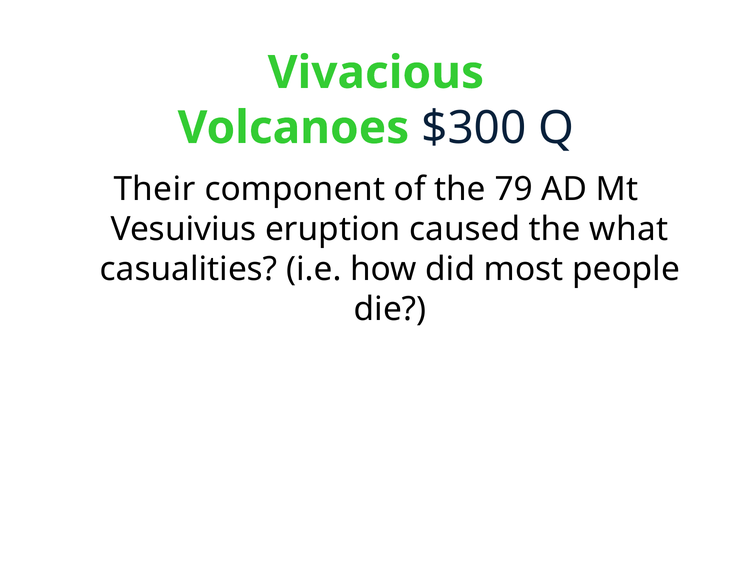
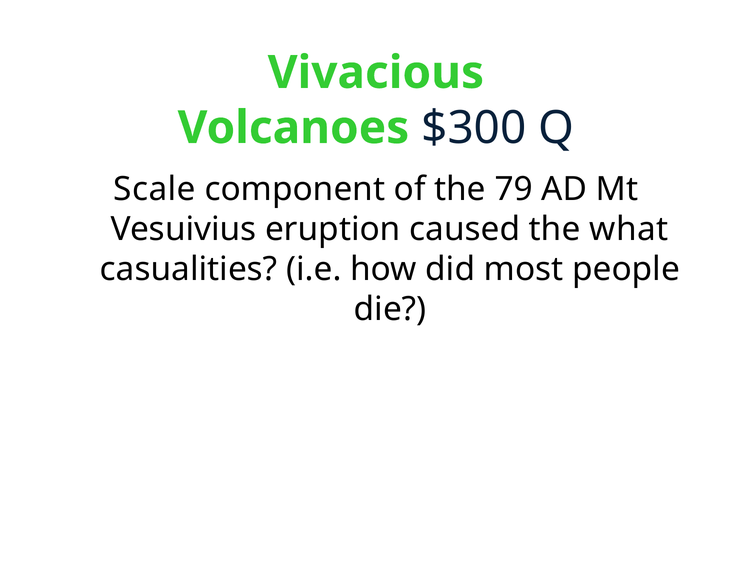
Their: Their -> Scale (154, 189)
